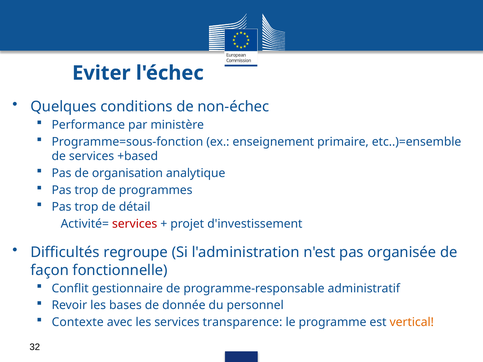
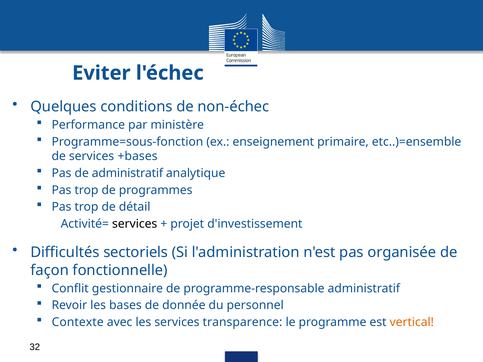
+based: +based -> +bases (138, 156)
de organisation: organisation -> administratif (127, 173)
services colour: red -> black (135, 224)
regroupe: regroupe -> sectoriels (136, 253)
